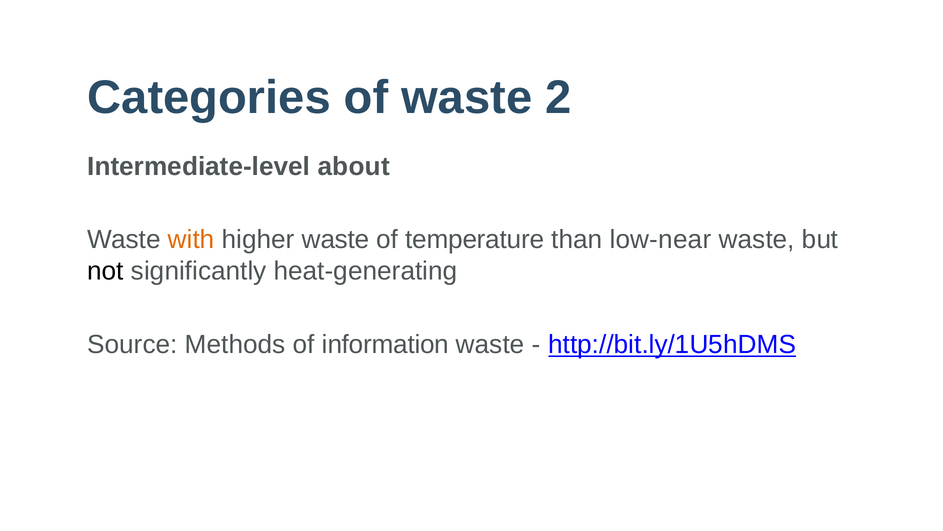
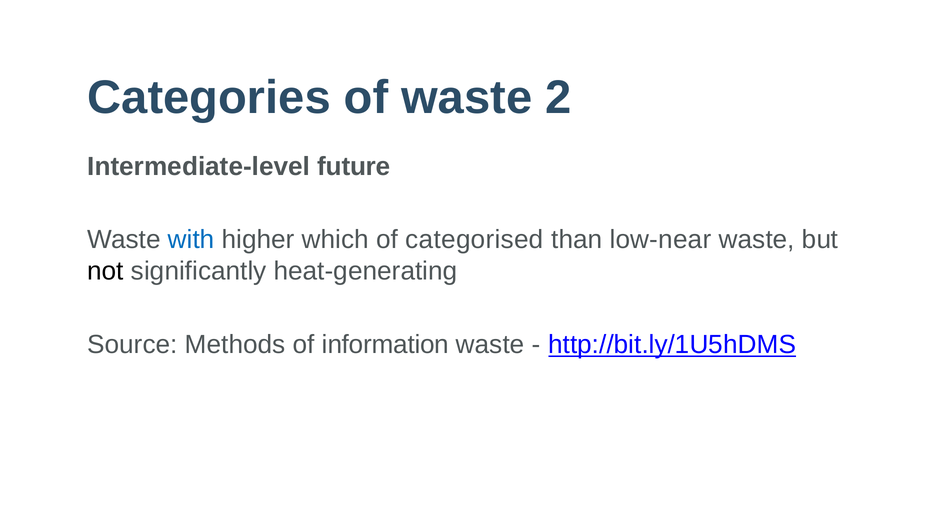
about: about -> future (354, 166)
with colour: orange -> blue (191, 240)
higher waste: waste -> which (335, 240)
temperature: temperature -> categorised (475, 240)
